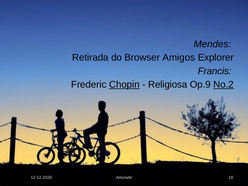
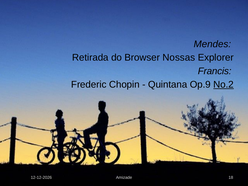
Amigos: Amigos -> Nossas (179, 58)
Chopin underline: present -> none (124, 85)
Religiosa: Religiosa -> Quintana (168, 85)
